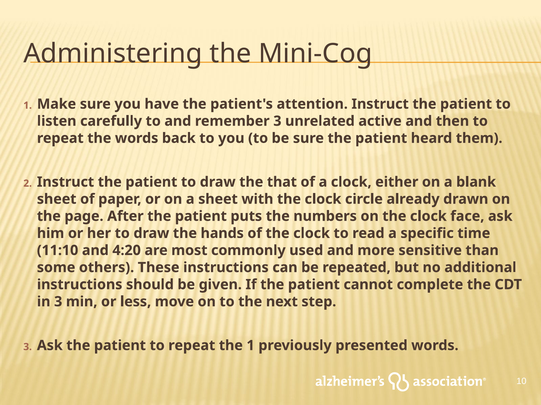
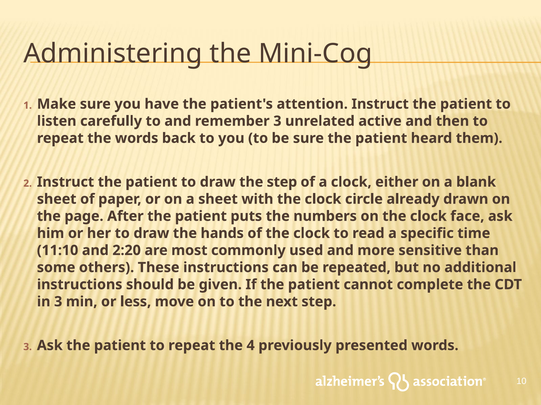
the that: that -> step (282, 182)
4:20: 4:20 -> 2:20 (127, 251)
the 1: 1 -> 4 (251, 346)
